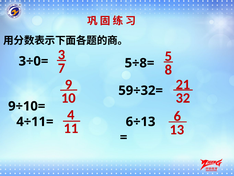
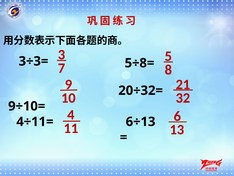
3÷0=: 3÷0= -> 3÷3= (33, 61)
59÷32=: 59÷32= -> 20÷32= (141, 90)
